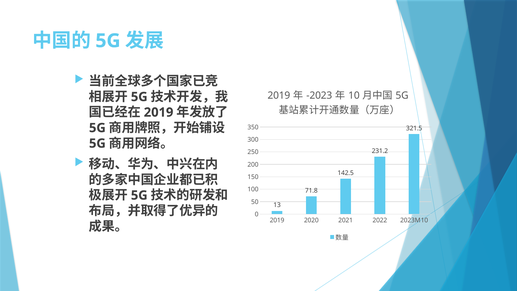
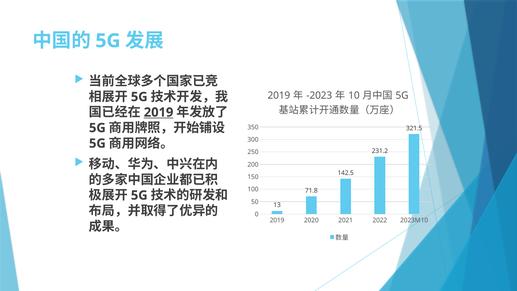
2019 underline: none -> present (159, 112)
